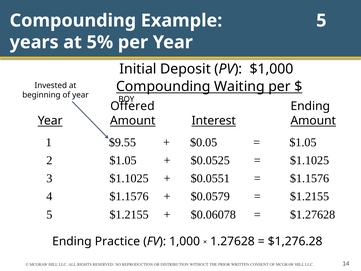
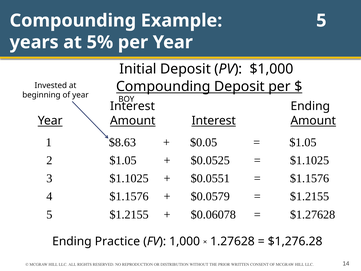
Compounding Waiting: Waiting -> Deposit (239, 86)
Offered: Offered -> Interest (132, 106)
$9.55: $9.55 -> $8.63 (122, 142)
